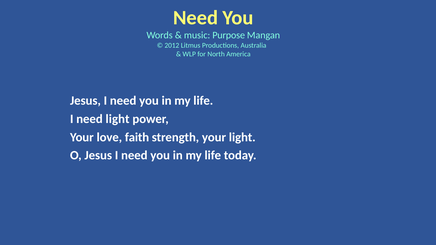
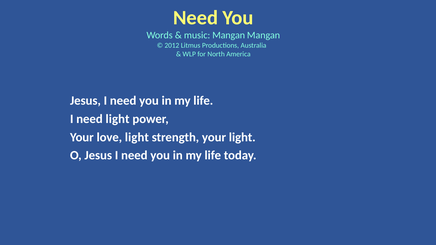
music Purpose: Purpose -> Mangan (229, 35)
love faith: faith -> light (137, 137)
